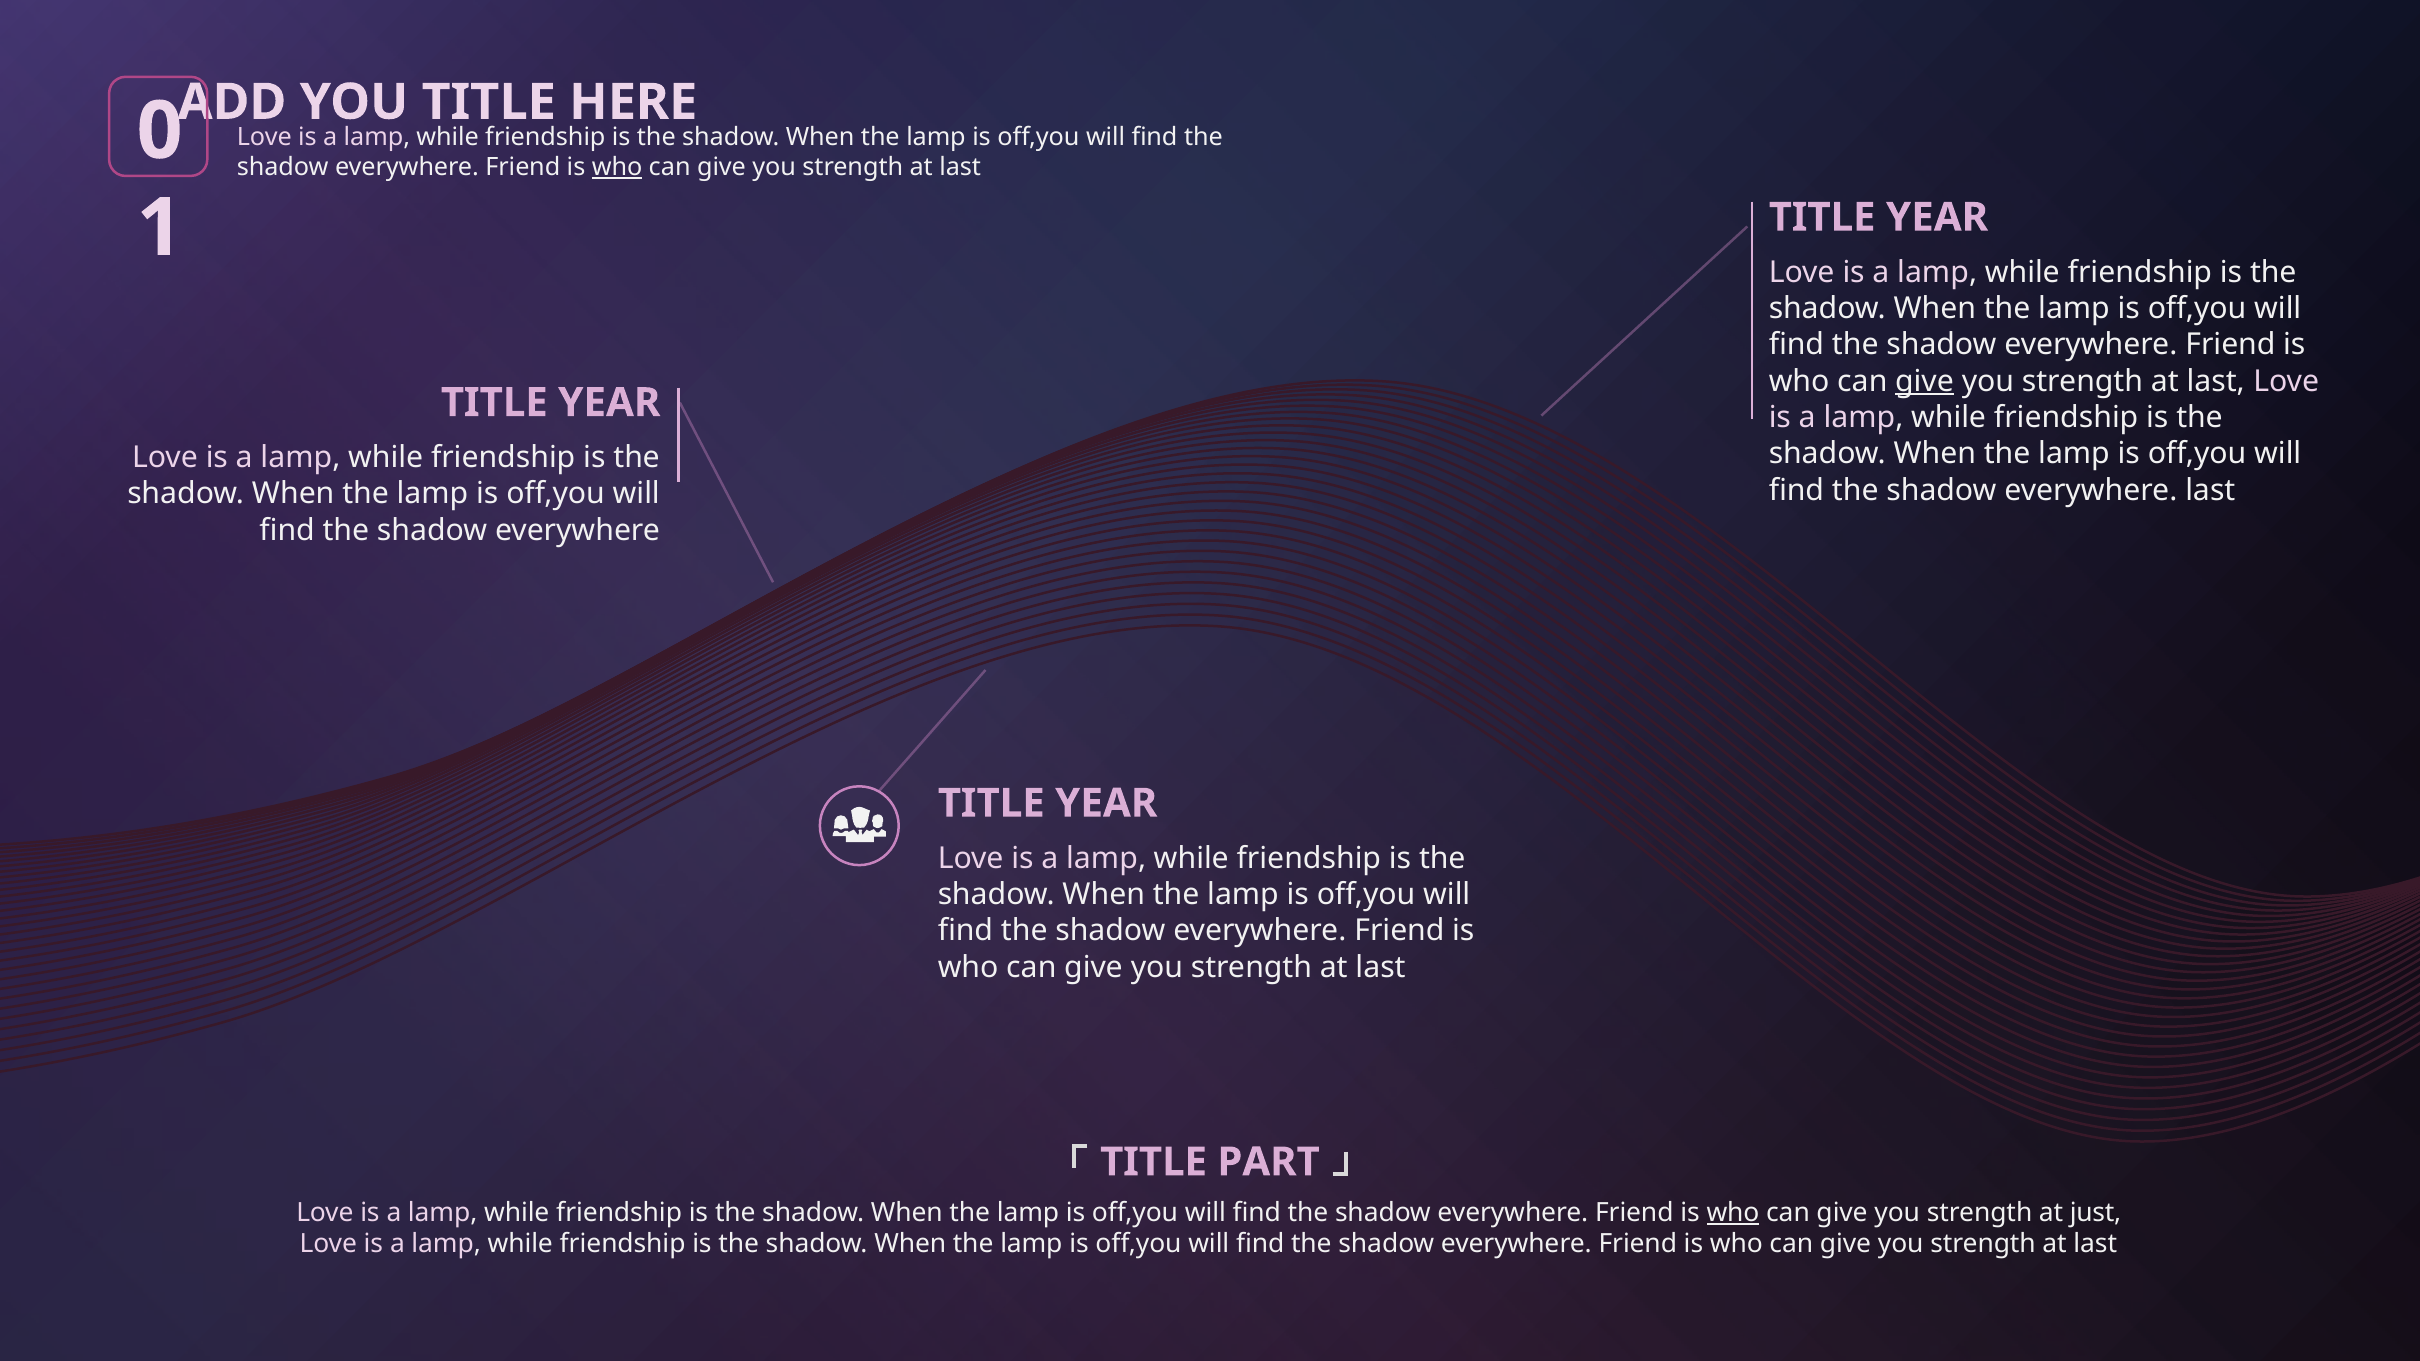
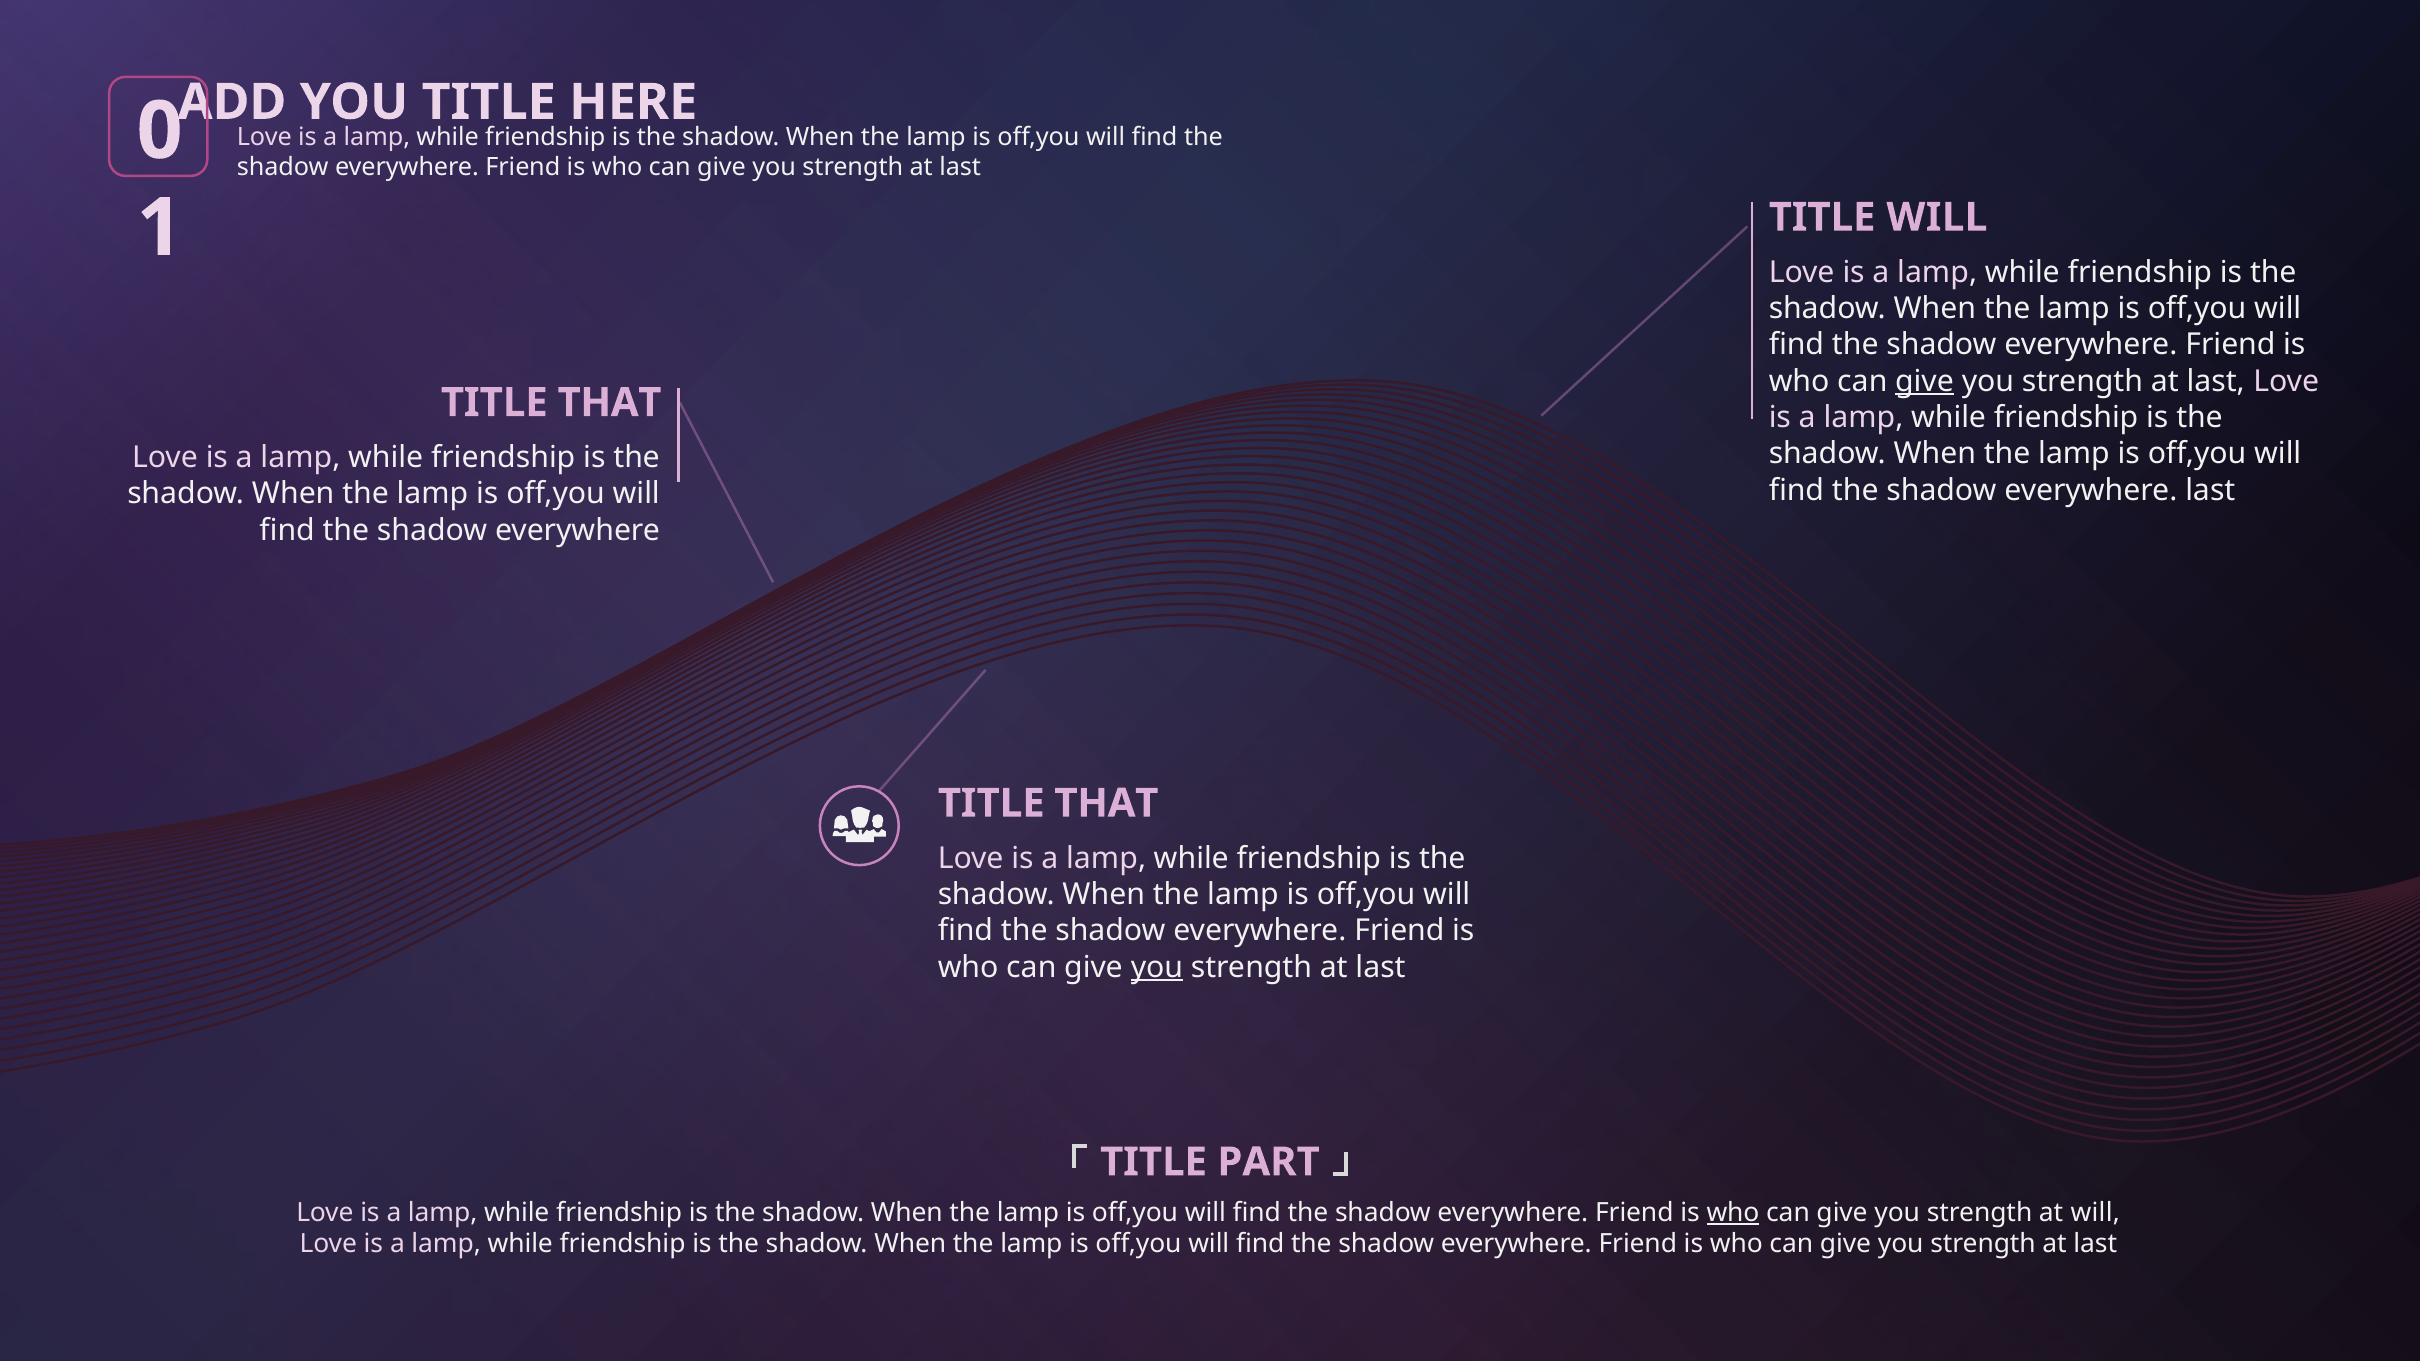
who underline: present -> none (617, 167)
YEAR: YEAR -> WILL (1937, 217)
YEAR: YEAR -> THAT (609, 403)
YEAR: YEAR -> THAT (1106, 803)
you underline: none -> present (1157, 967)
at just: just -> will (2095, 1213)
